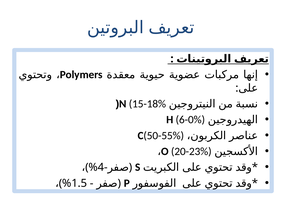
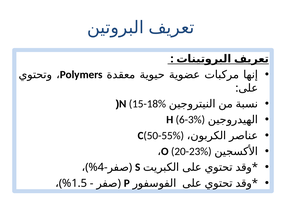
6-0%: 6-0% -> 6-3% (190, 120)
